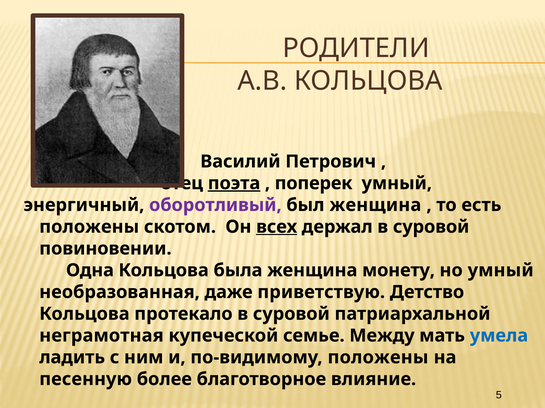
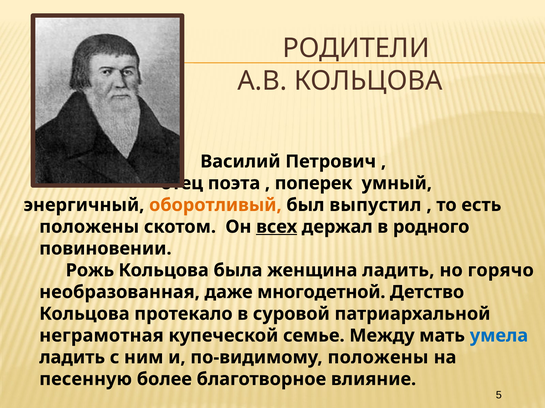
поэта underline: present -> none (234, 184)
оборотливый colour: purple -> orange (215, 205)
был женщина: женщина -> выпустил (375, 205)
держал в суровой: суровой -> родного (431, 227)
Одна: Одна -> Рожь (90, 271)
женщина монету: монету -> ладить (398, 271)
но умный: умный -> горячо (501, 271)
приветствую: приветствую -> многодетной (321, 293)
